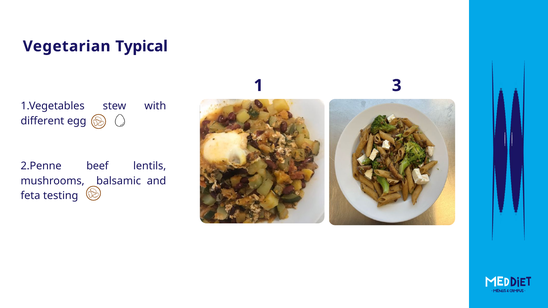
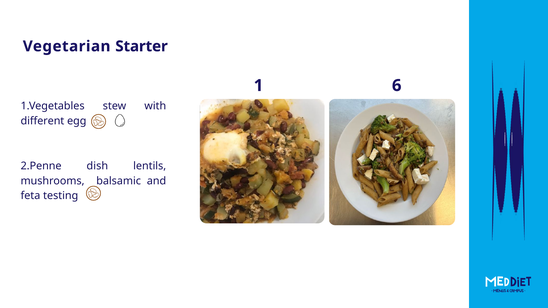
Typical: Typical -> Starter (142, 46)
3: 3 -> 6 (397, 86)
beef: beef -> dish (97, 166)
